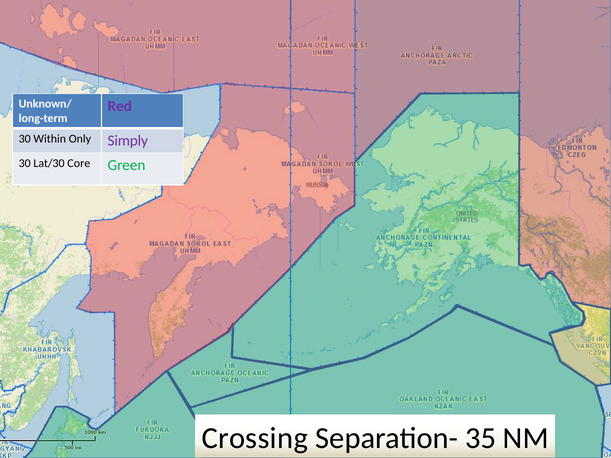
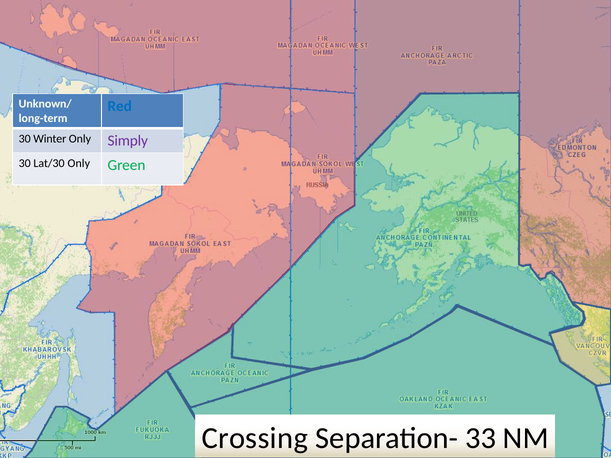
Red colour: purple -> blue (120, 106)
Within: Within -> Winter (50, 139)
Lat/30 Core: Core -> Only (79, 163)
35: 35 -> 33 (481, 438)
